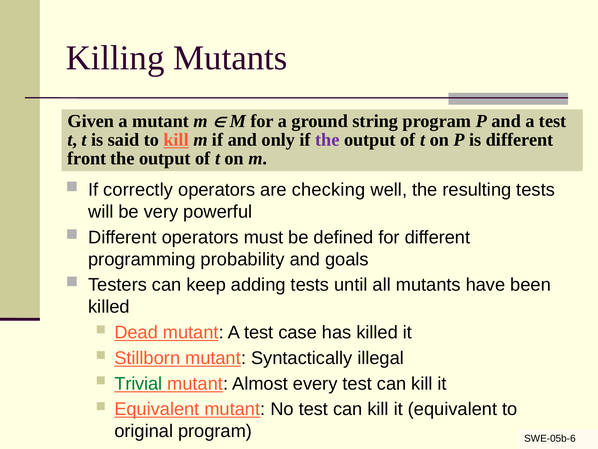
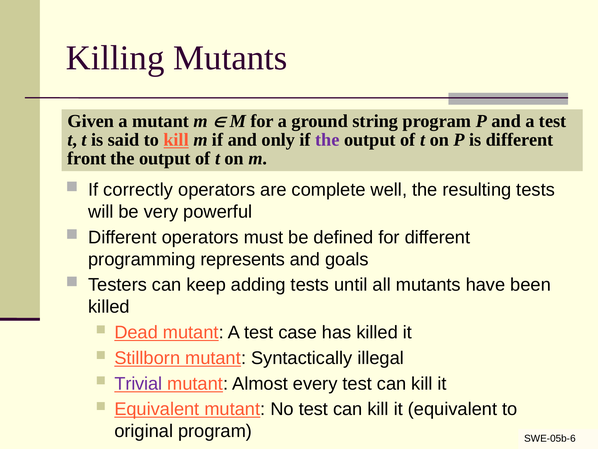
checking: checking -> complete (329, 190)
probability: probability -> represents (243, 259)
Trivial colour: green -> purple (138, 383)
